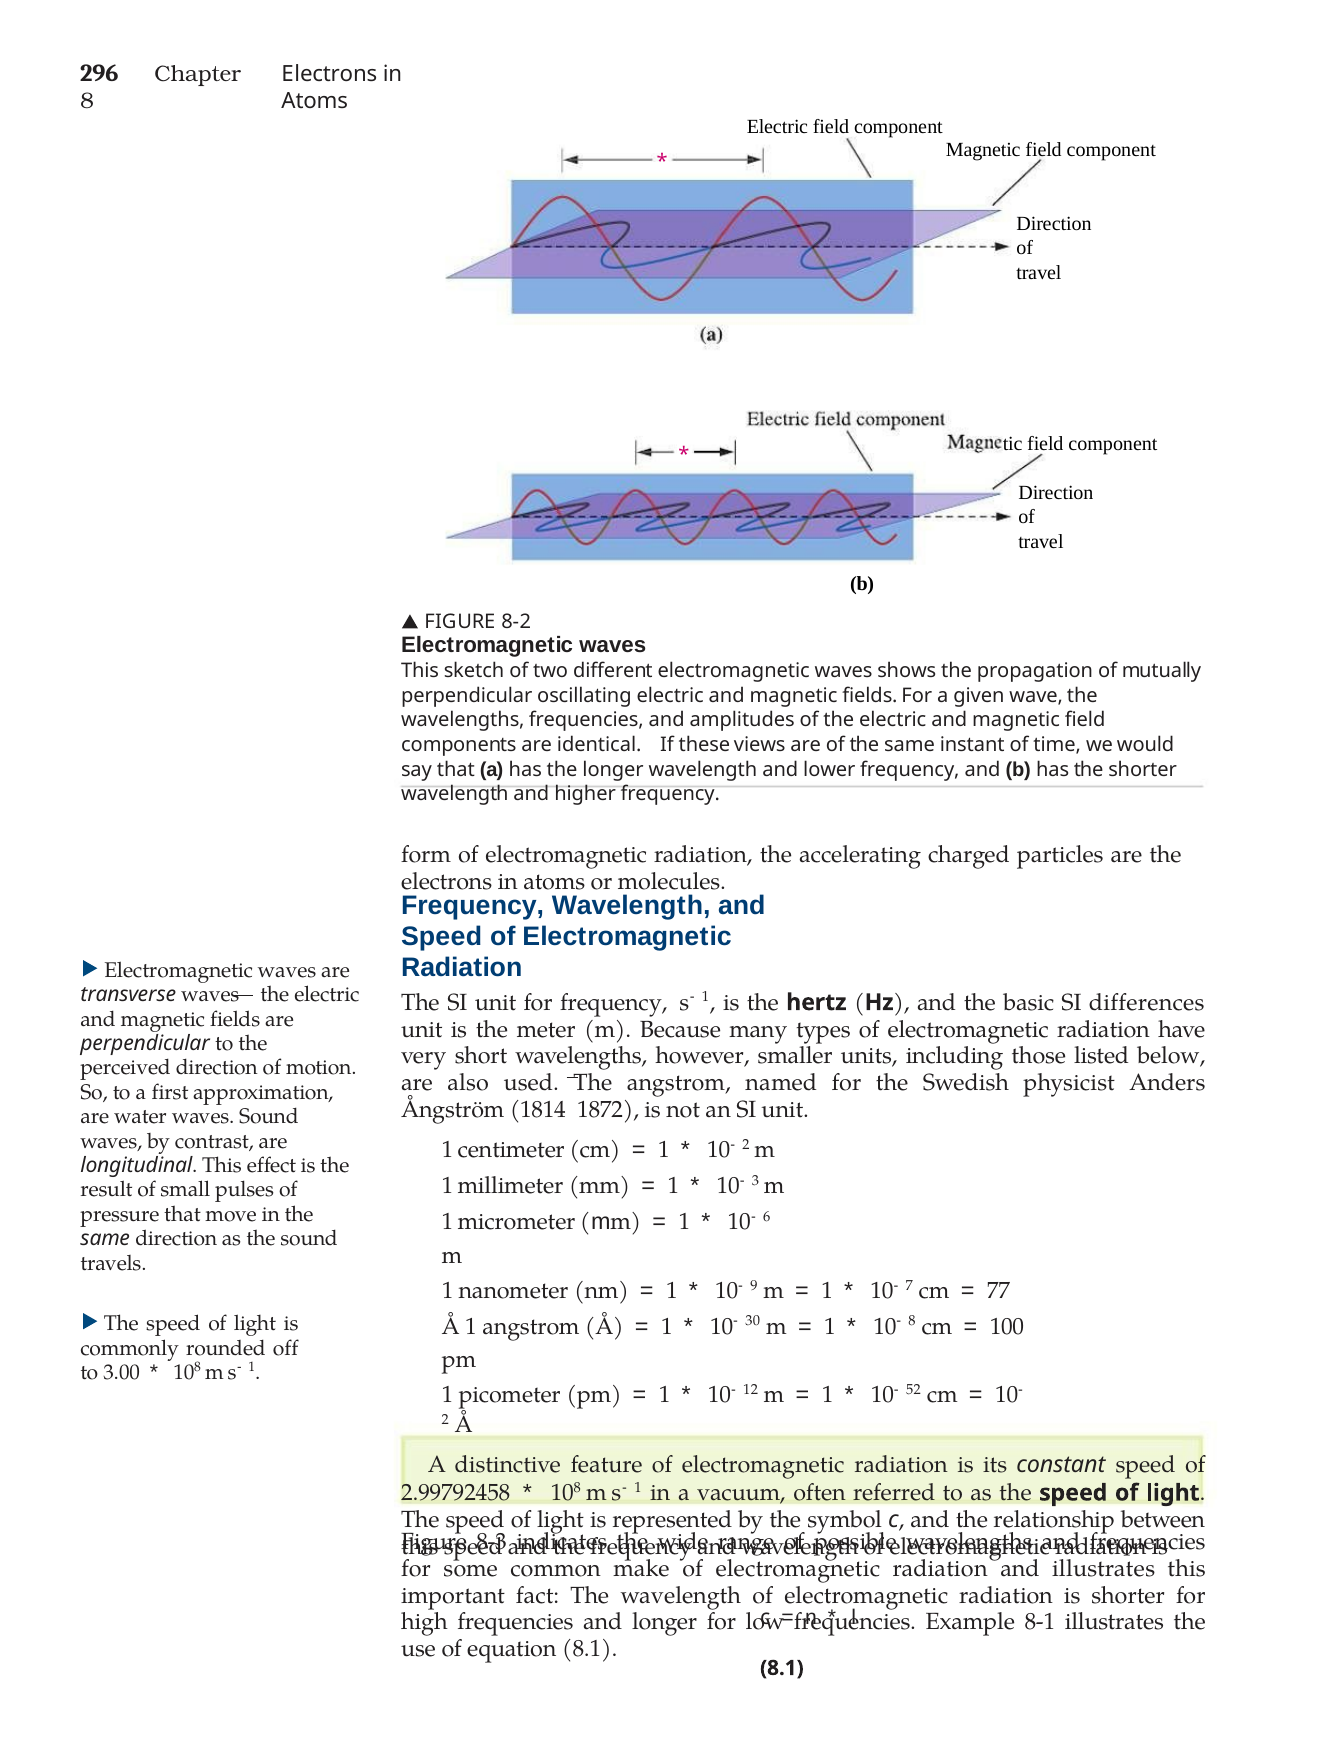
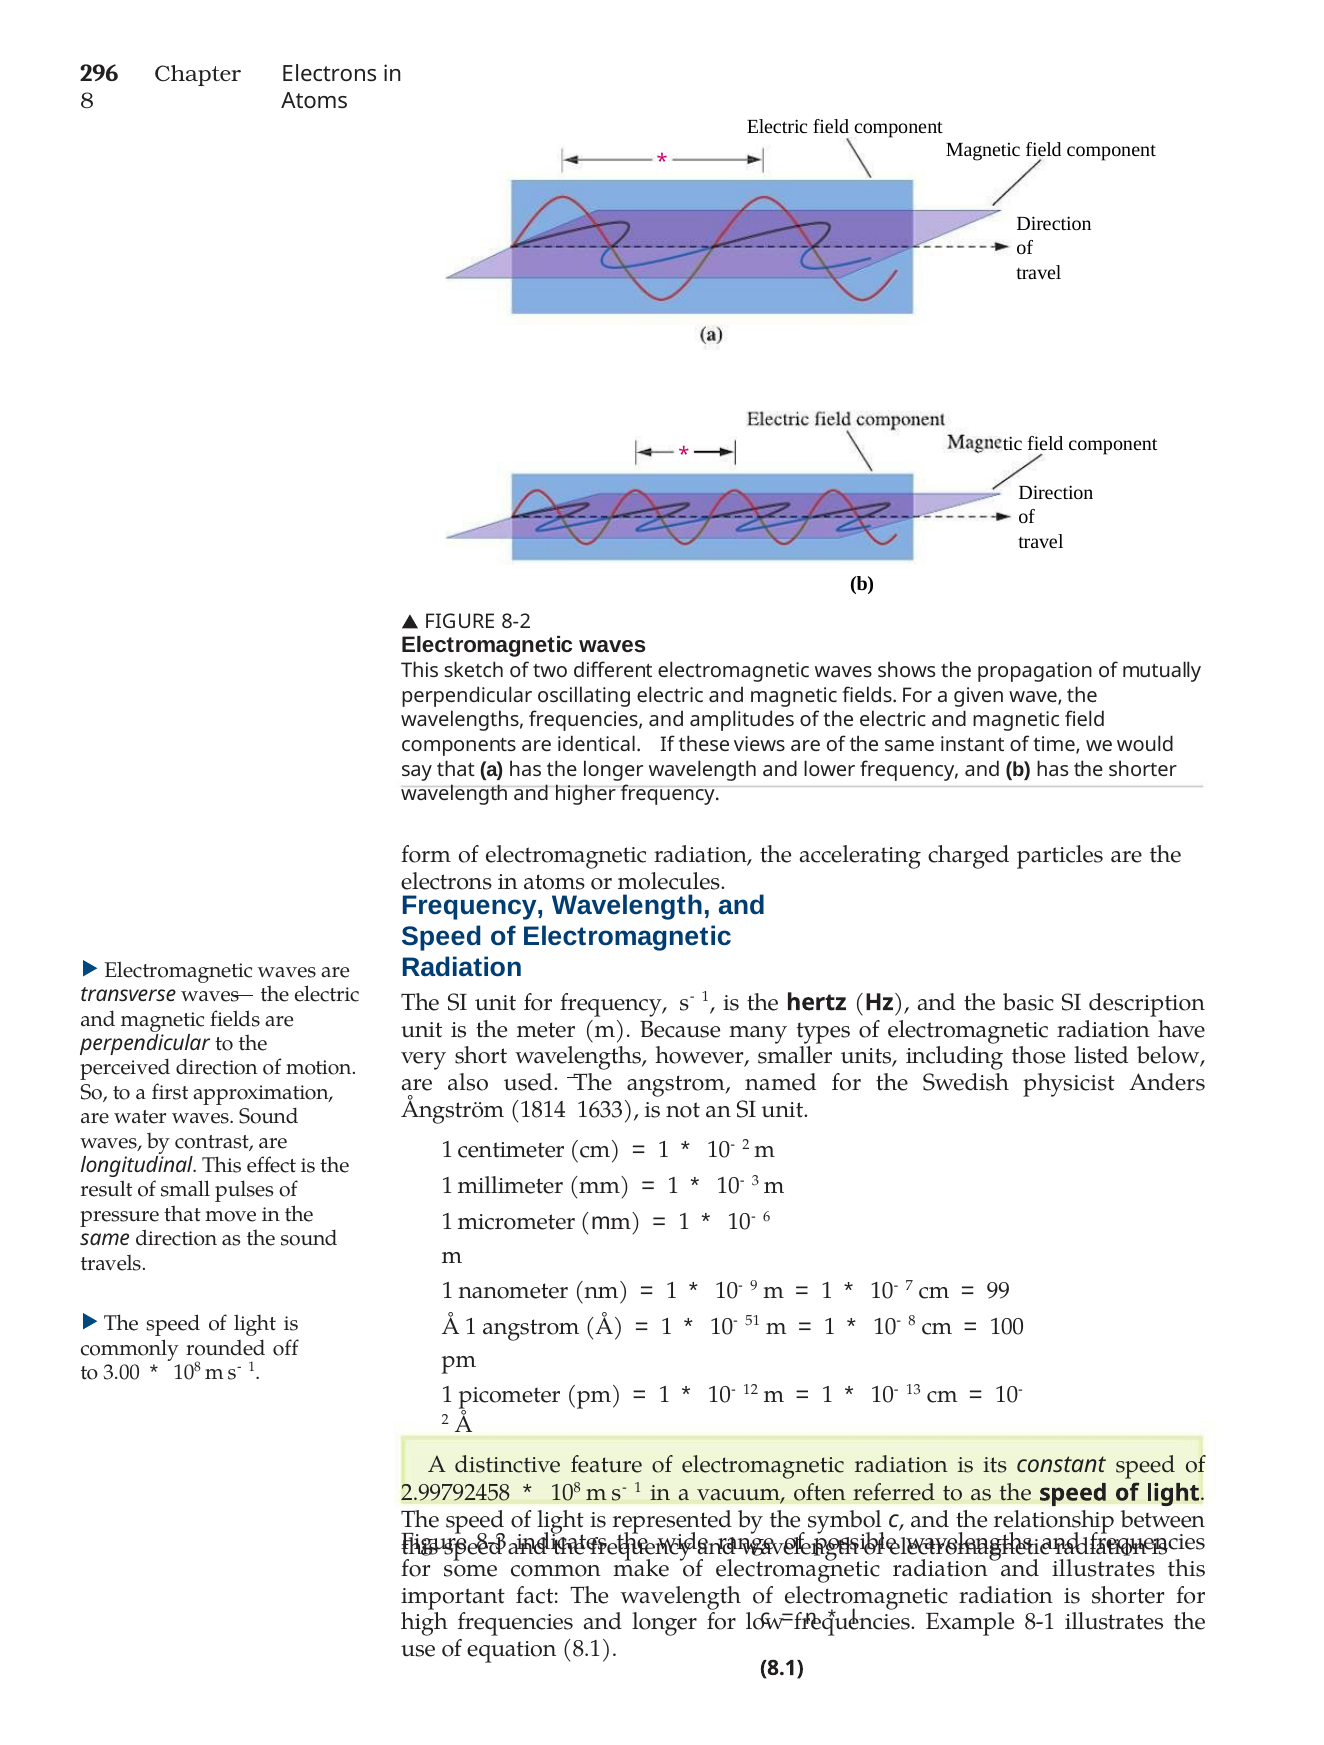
differences: differences -> description (1147, 1003)
1872: 1872 -> 1633 (608, 1110)
77: 77 -> 99 (999, 1291)
30: 30 -> 51 (753, 1321)
52: 52 -> 13 (913, 1390)
